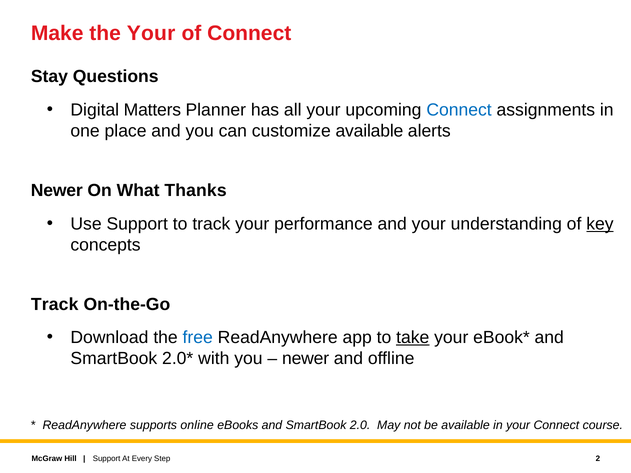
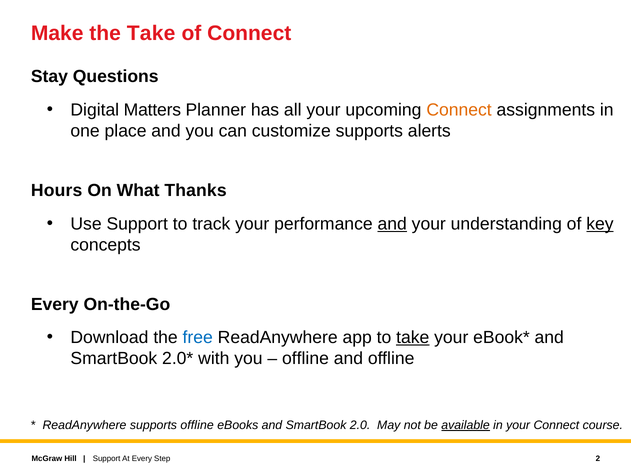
the Your: Your -> Take (151, 33)
Connect colour: blue -> orange (459, 110)
customize available: available -> supports (369, 131)
Newer: Newer -> Hours (57, 191)
and underline: none -> present (392, 224)
Track: Track -> Every (55, 305)
newer: newer -> offline (305, 359)
supports online: online -> offline (197, 425)
available underline: none -> present (466, 425)
